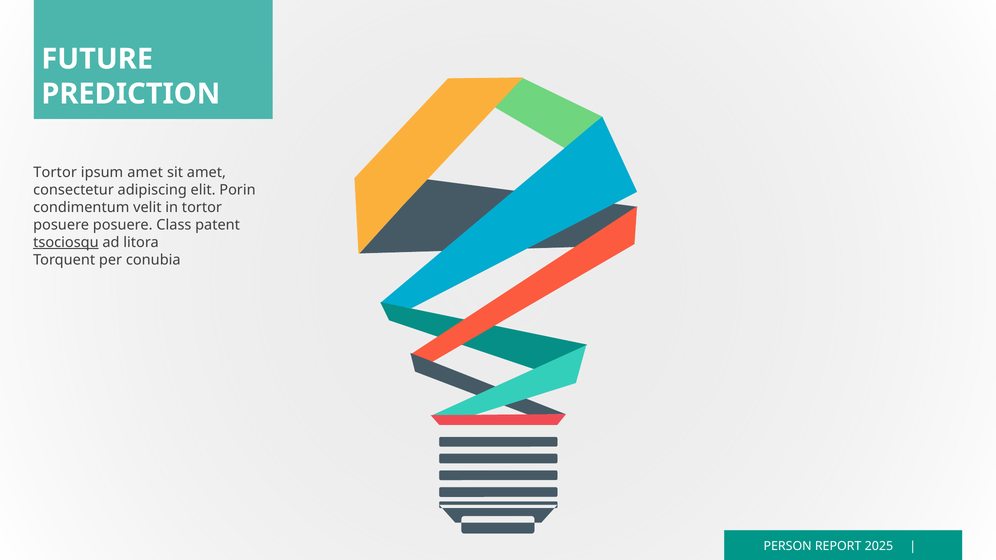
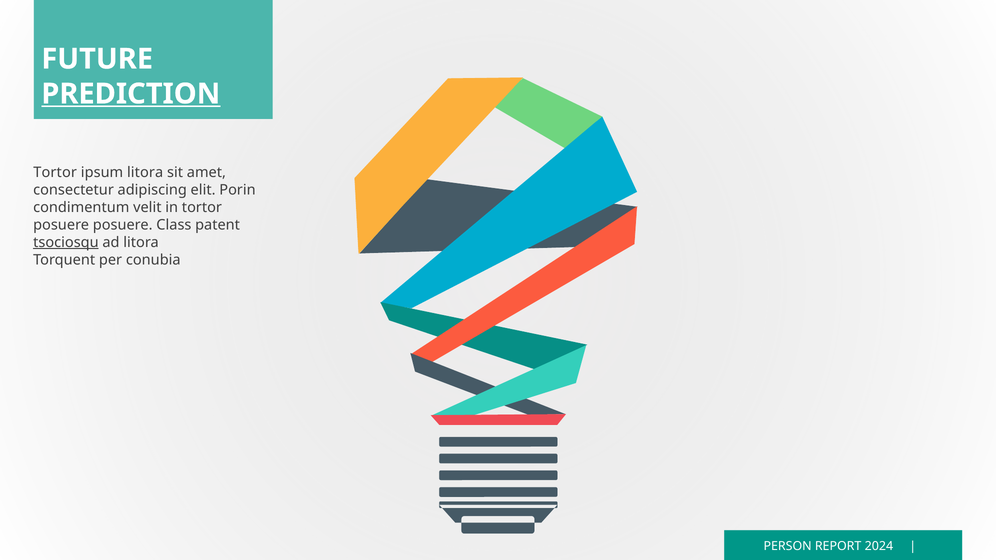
PREDICTION underline: none -> present (131, 94)
ipsum amet: amet -> litora (145, 173)
2025: 2025 -> 2024 (879, 546)
